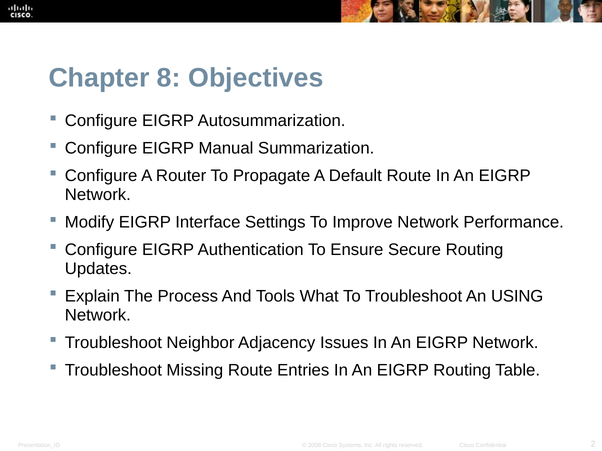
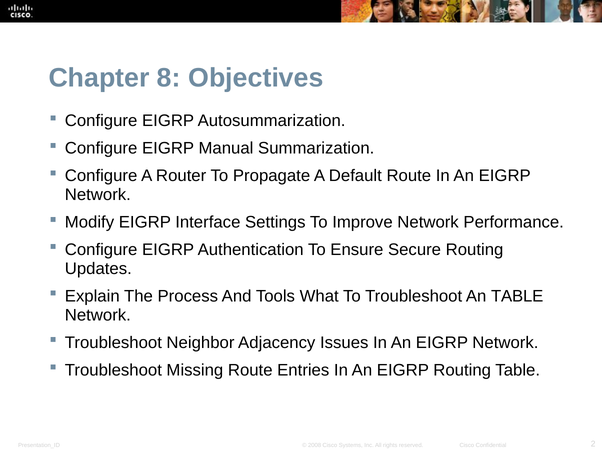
An USING: USING -> TABLE (517, 296)
